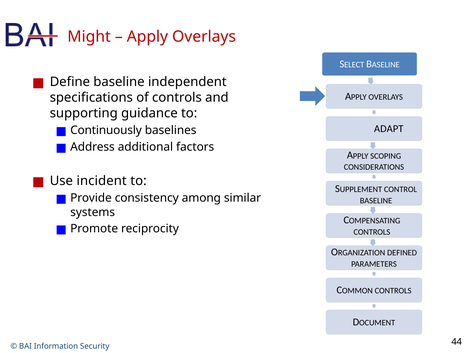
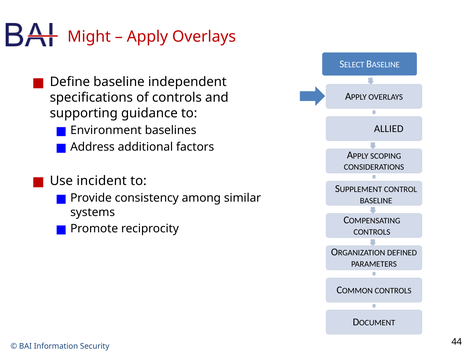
ADAPT: ADAPT -> ALLIED (389, 128)
Continuously: Continuously -> Environment (106, 130)
